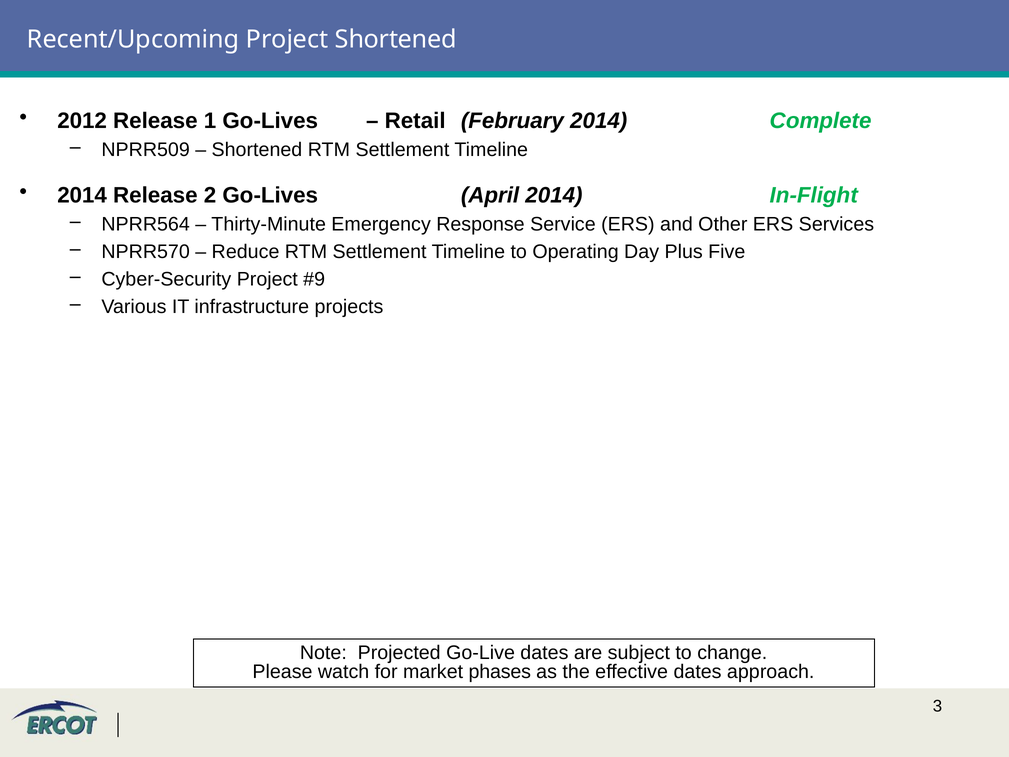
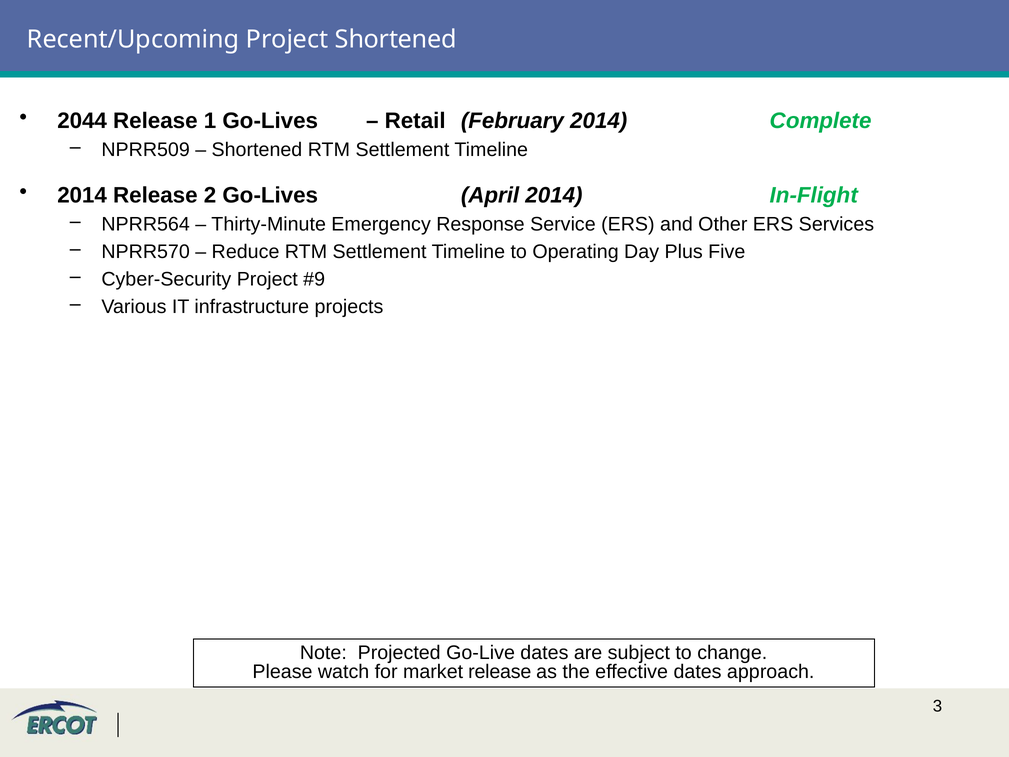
2012: 2012 -> 2044 (82, 121)
market phases: phases -> release (500, 671)
